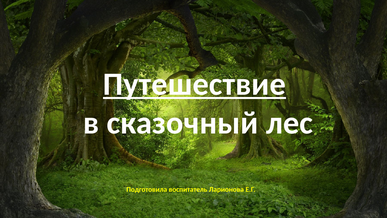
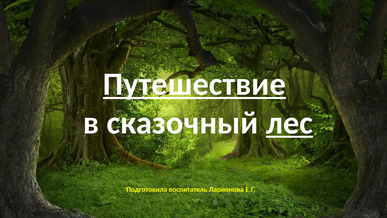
лес underline: none -> present (290, 123)
